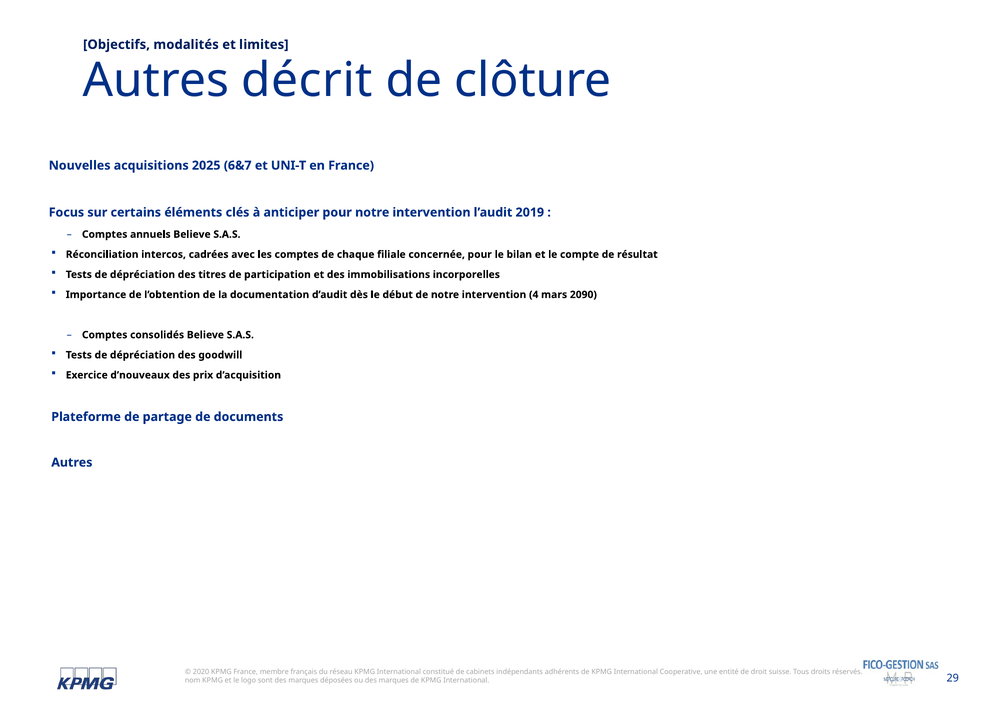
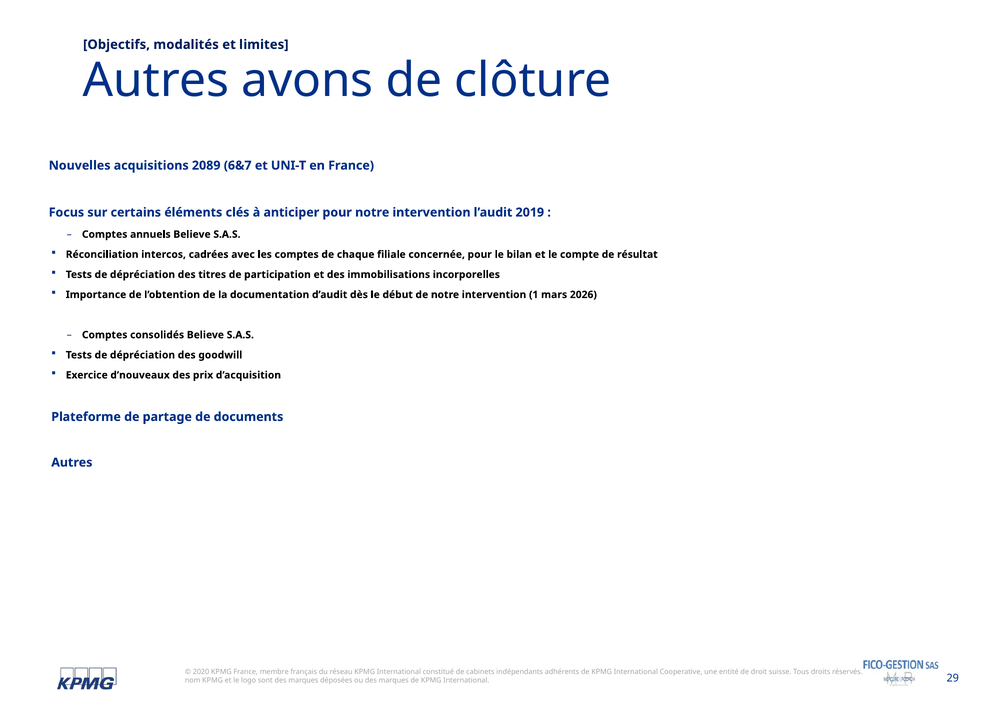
décrit: décrit -> avons (307, 81)
2025: 2025 -> 2089 (206, 166)
4: 4 -> 1 (534, 295)
2090: 2090 -> 2026 (583, 295)
